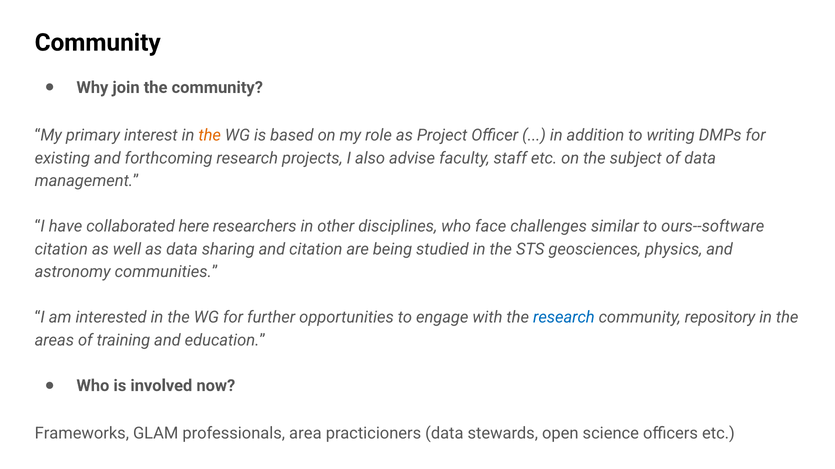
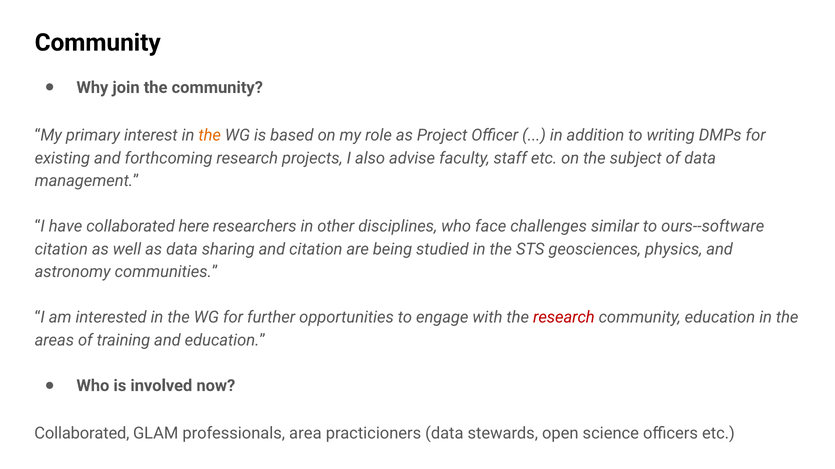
research colour: blue -> red (564, 318)
community repository: repository -> education (720, 318)
Frameworks: Frameworks -> Collaborated (82, 434)
